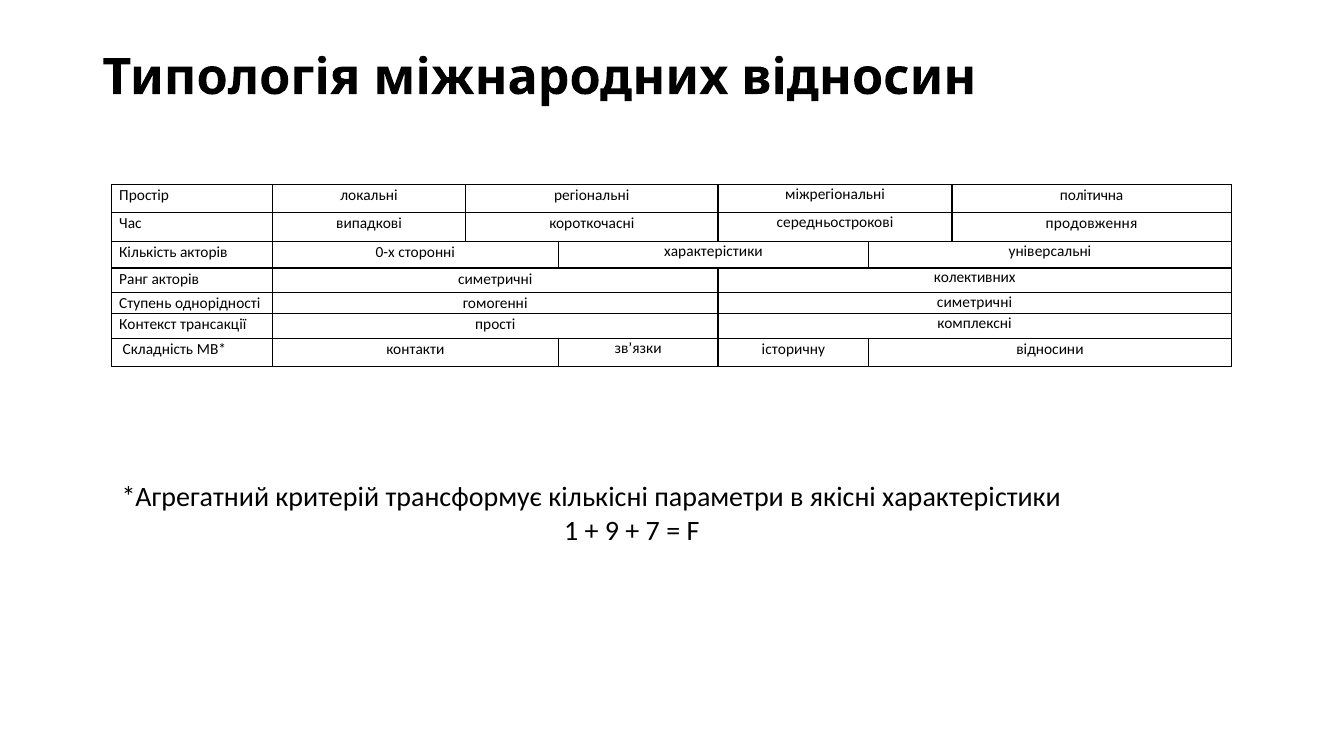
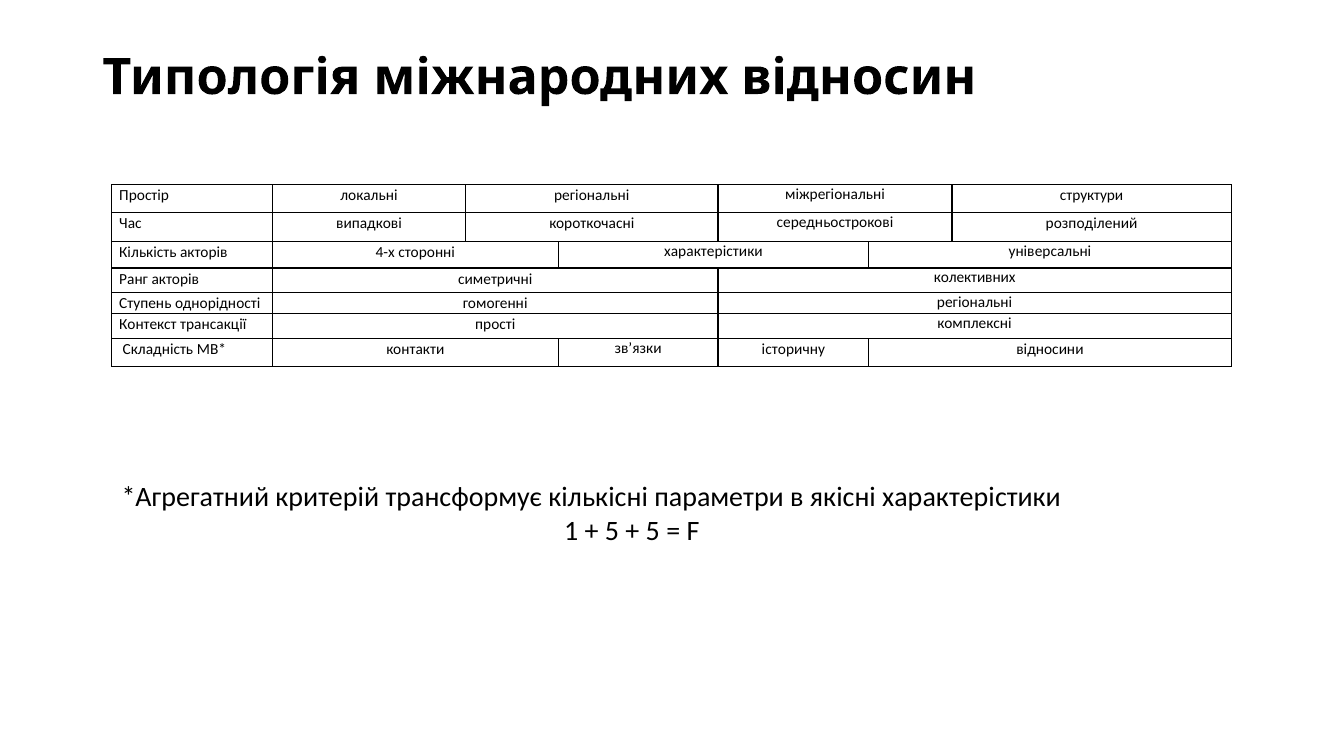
політична: політична -> структури (1092, 196)
продовження: продовження -> розподілений (1092, 224)
0-х: 0-х -> 4-х (385, 253)
гомогенні симетричні: симетричні -> регіональні (975, 302)
9: 9 -> 5 (612, 531)
7: 7 -> 5 (653, 531)
